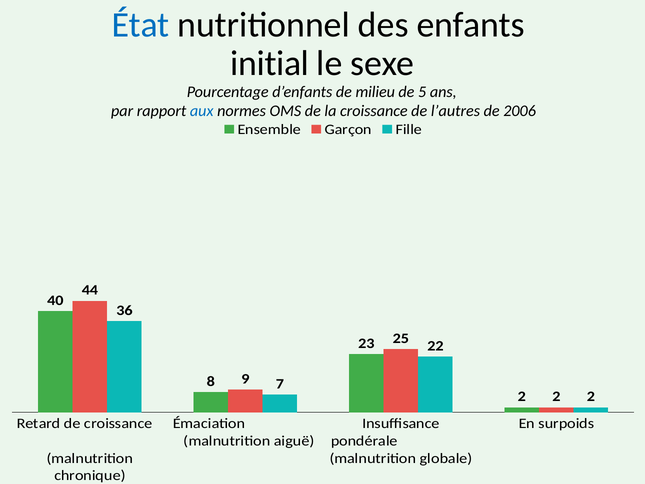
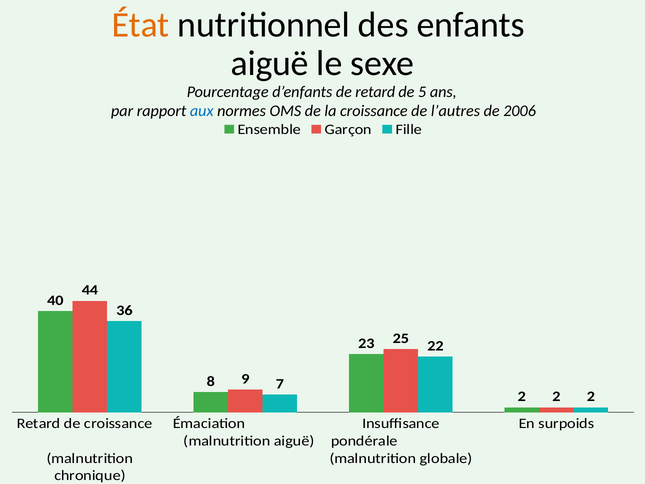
État colour: blue -> orange (141, 25)
initial: initial -> aiguë (270, 63)
de milieu: milieu -> retard (375, 92)
